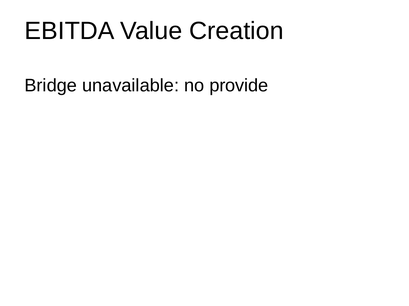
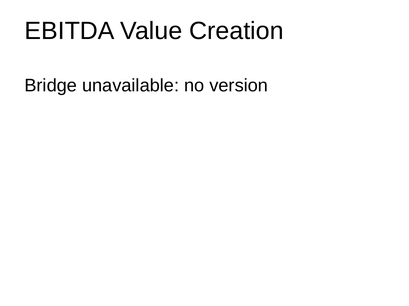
provide: provide -> version (239, 86)
